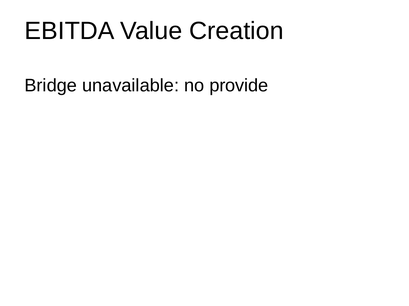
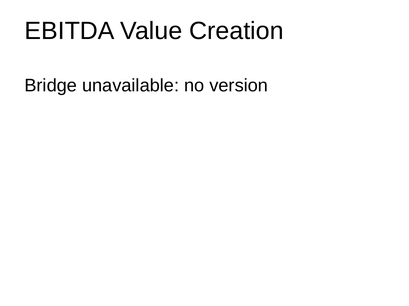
provide: provide -> version (239, 86)
